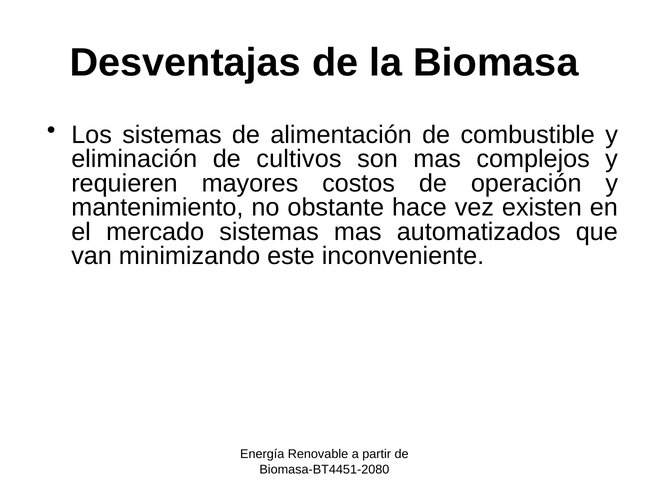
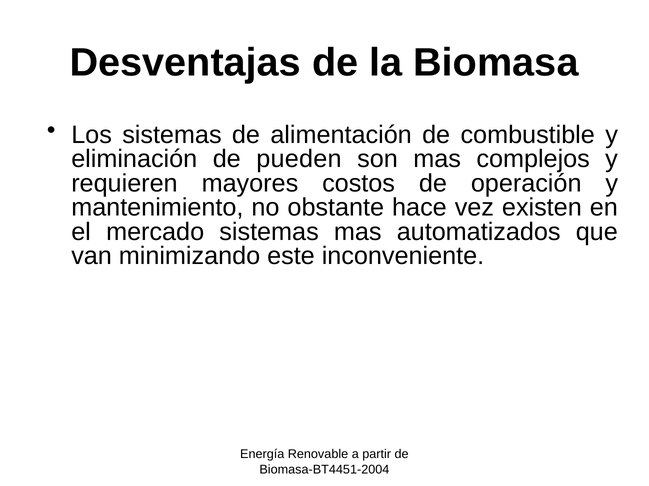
cultivos: cultivos -> pueden (299, 159)
Biomasa-BT4451-2080: Biomasa-BT4451-2080 -> Biomasa-BT4451-2004 (324, 470)
